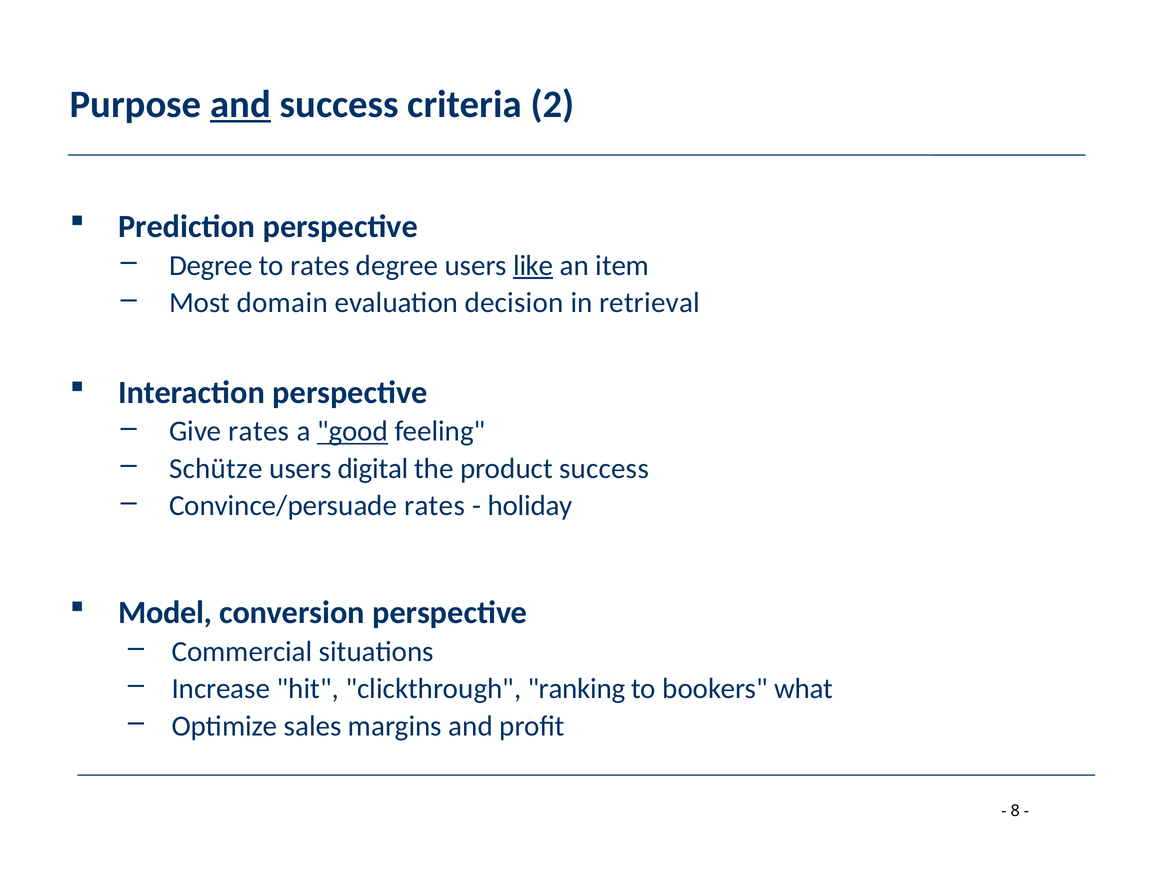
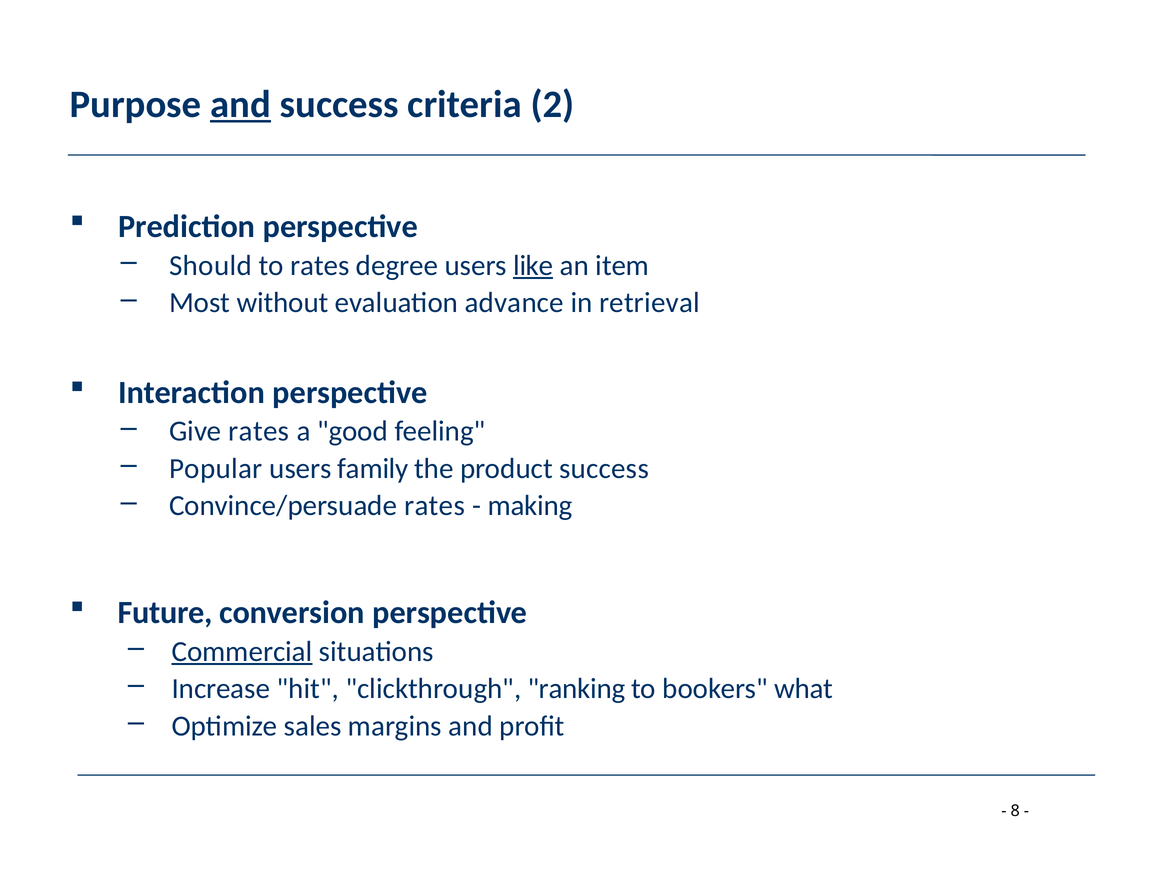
Degree: Degree -> Should (211, 266)
domain: domain -> without (283, 303)
decision: decision -> advance (514, 303)
good underline: present -> none (353, 431)
Schütze: Schütze -> Popular (216, 469)
digital: digital -> family (373, 469)
holiday: holiday -> making (530, 506)
Model: Model -> Future (165, 613)
Commercial underline: none -> present (242, 652)
